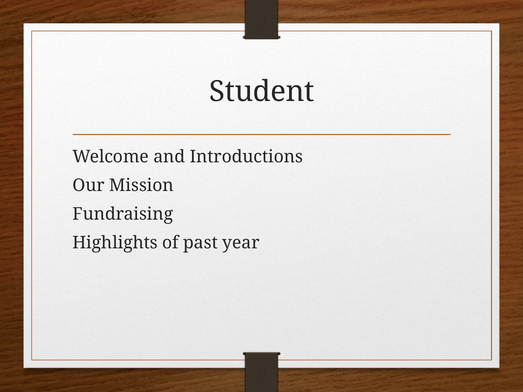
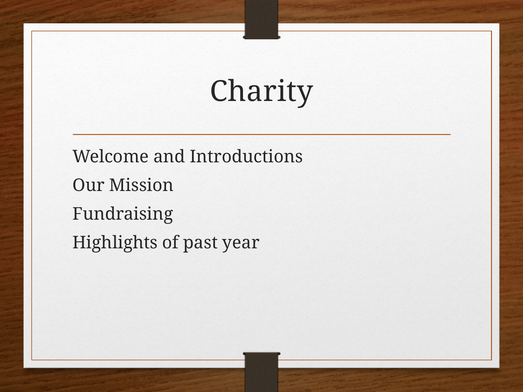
Student: Student -> Charity (262, 92)
